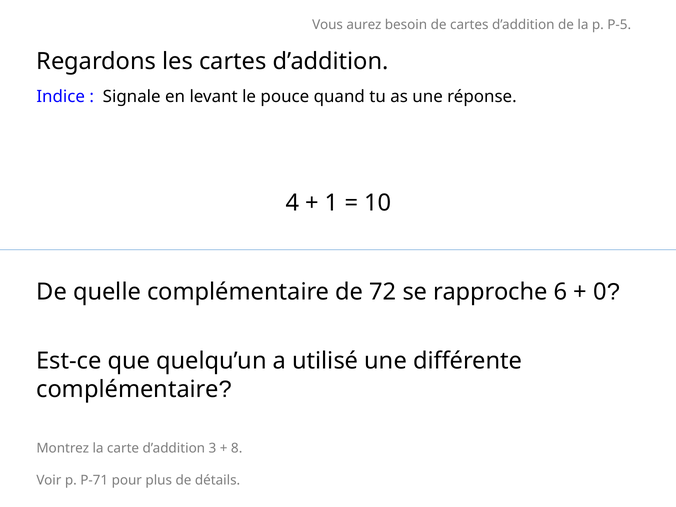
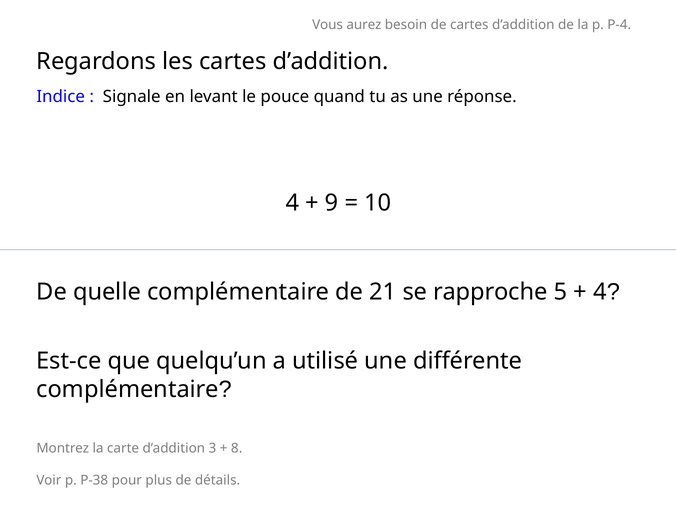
P-5: P-5 -> P-4 (619, 25)
1: 1 -> 9 (332, 203)
72: 72 -> 21 (383, 292)
6: 6 -> 5 (561, 292)
0: 0 -> 4 (600, 292)
P-71: P-71 -> P-38 (94, 480)
